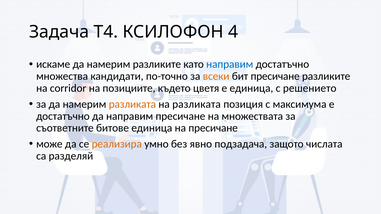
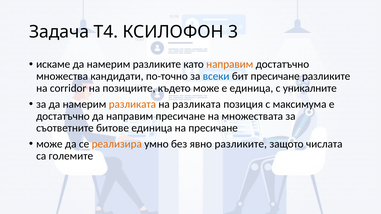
4: 4 -> 3 (233, 32)
направим colour: blue -> orange (230, 64)
всеки colour: orange -> blue (216, 76)
където цветя: цветя -> може (206, 88)
решението: решението -> уникалните (310, 88)
явно подзадача: подзадача -> разликите (241, 144)
разделяй: разделяй -> големите (71, 156)
